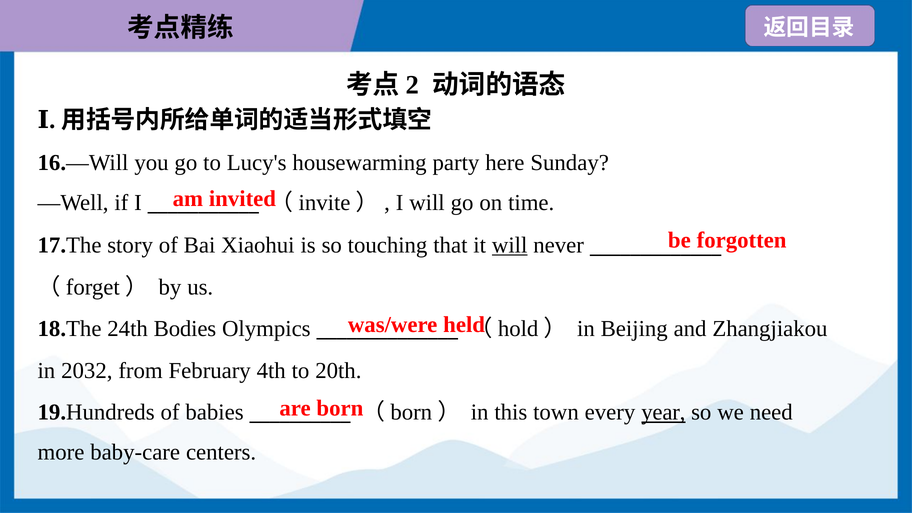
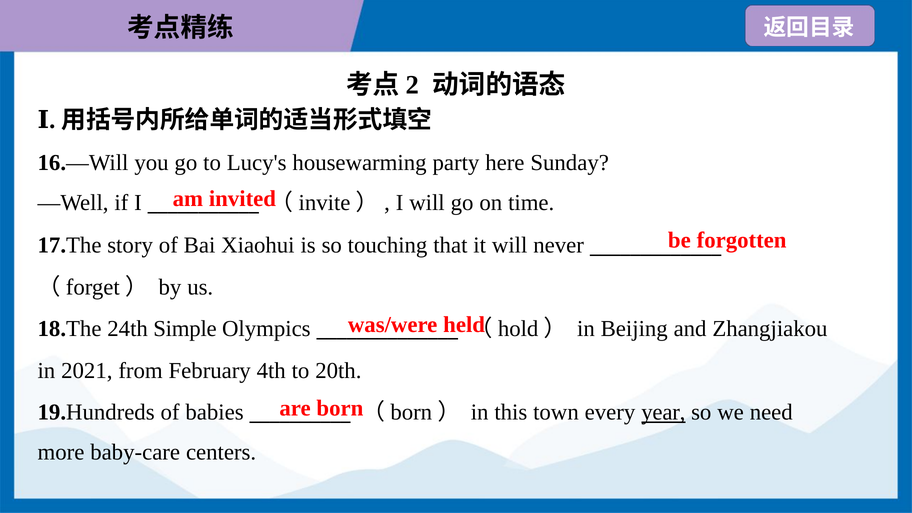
will underline: present -> none (510, 245)
Bodies: Bodies -> Simple (185, 329)
2032: 2032 -> 2021 (87, 371)
